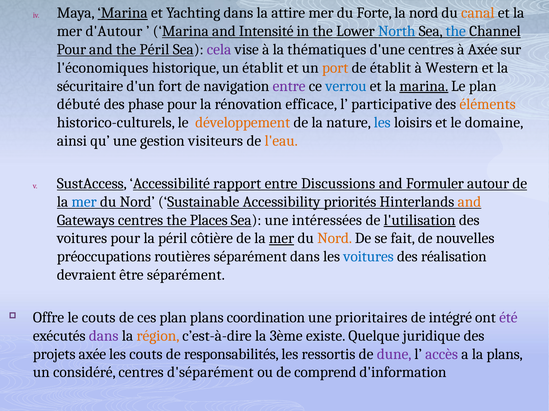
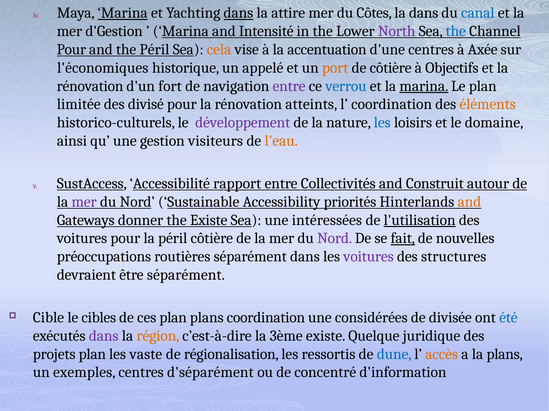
dans underline: none -> present (238, 13)
Forte: Forte -> Côtes (374, 13)
la nord: nord -> dans (424, 13)
canal colour: orange -> blue (478, 13)
d'Autour: d'Autour -> d'Gestion (114, 31)
North colour: blue -> purple (397, 31)
cela colour: purple -> orange (219, 50)
thématiques: thématiques -> accentuation (327, 50)
un établit: établit -> appelé (263, 68)
de établit: établit -> côtière (391, 68)
Western: Western -> Objectifs (452, 68)
sécuritaire: sécuritaire -> rénovation (90, 86)
débuté: débuté -> limitée (79, 104)
phase: phase -> divisé (146, 104)
efficace: efficace -> atteints (311, 104)
l participative: participative -> coordination (392, 104)
développement colour: orange -> purple (243, 123)
Discussions: Discussions -> Collectivités (338, 184)
Formuler: Formuler -> Construit (435, 184)
mer colour: blue -> purple (84, 202)
Gateways centres: centres -> donner (141, 220)
the Places: Places -> Existe (209, 220)
mer underline: present -> none (282, 239)
Nord colour: orange -> purple (335, 239)
fait underline: none -> present (403, 239)
voitures colour: blue -> purple (369, 257)
réalisation: réalisation -> structures (454, 257)
Offre: Offre -> Cible (48, 318)
le couts: couts -> cibles (99, 318)
prioritaires: prioritaires -> considérées (371, 318)
intégré: intégré -> divisée (450, 318)
été colour: purple -> blue (508, 318)
projets axée: axée -> plan (92, 355)
les couts: couts -> vaste (146, 355)
responsabilités: responsabilités -> régionalisation (231, 355)
dune colour: purple -> blue (394, 355)
accès colour: purple -> orange (442, 355)
considéré: considéré -> exemples (84, 373)
comprend: comprend -> concentré (325, 373)
